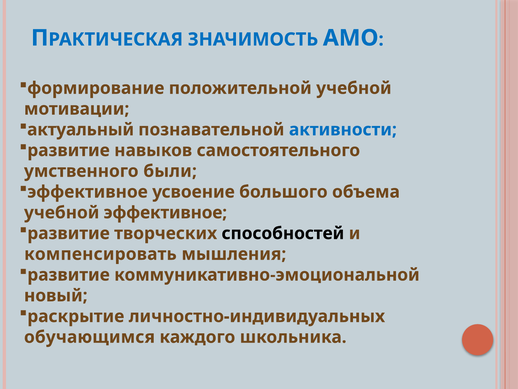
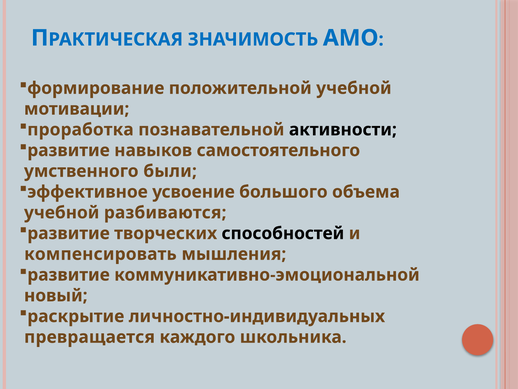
актуальный: актуальный -> проработка (80, 129)
активности colour: blue -> black (343, 129)
учебной эффективное: эффективное -> разбиваются (165, 212)
обучающимся: обучающимся -> превращается (89, 337)
